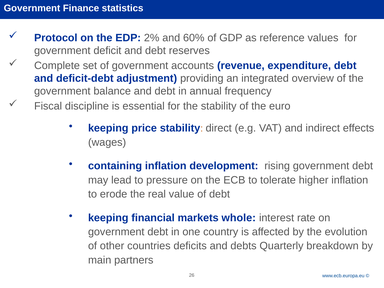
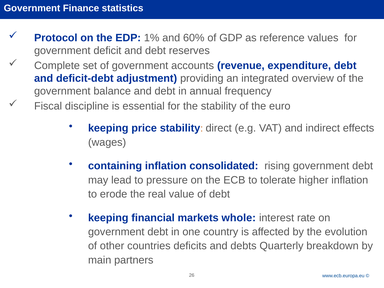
2%: 2% -> 1% (152, 38)
development: development -> consolidated (224, 166)
